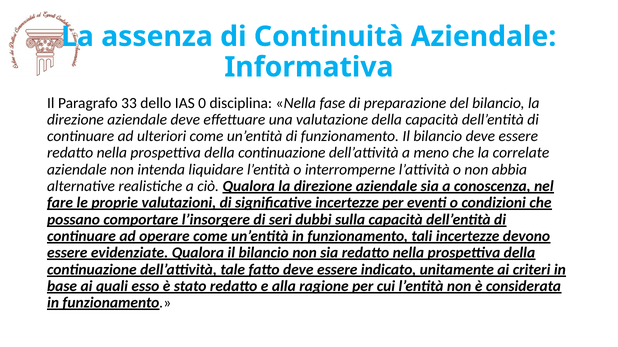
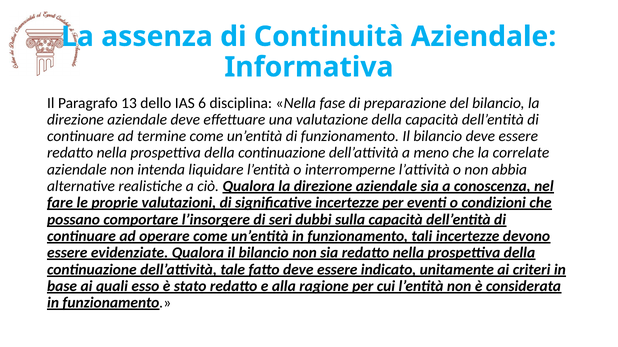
33: 33 -> 13 (129, 103)
0: 0 -> 6 (202, 103)
ulteriori: ulteriori -> termine (162, 136)
